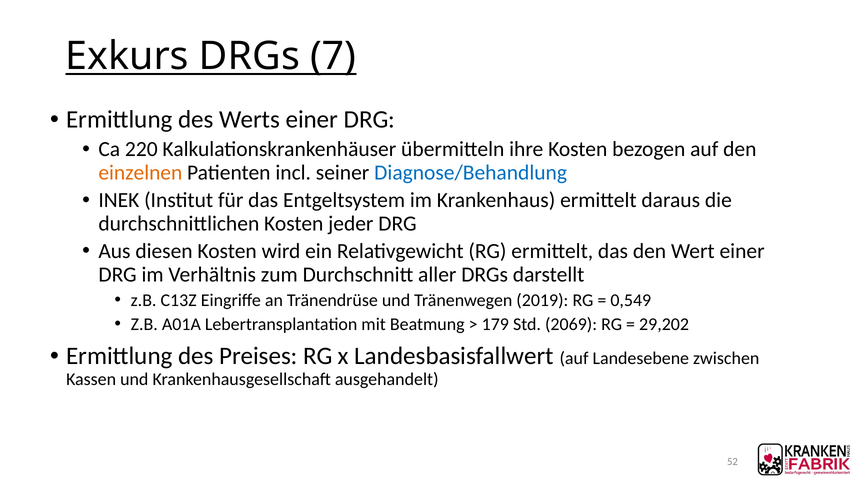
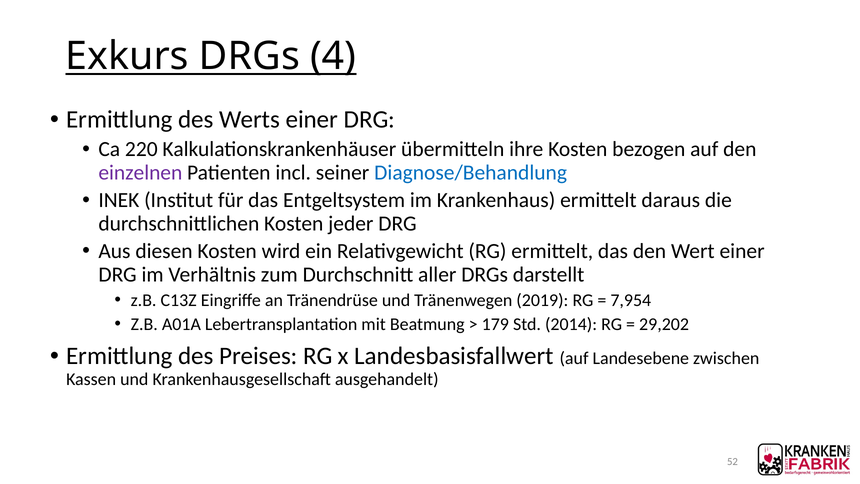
7: 7 -> 4 (333, 56)
einzelnen colour: orange -> purple (140, 173)
0,549: 0,549 -> 7,954 (631, 300)
2069: 2069 -> 2014 (571, 324)
